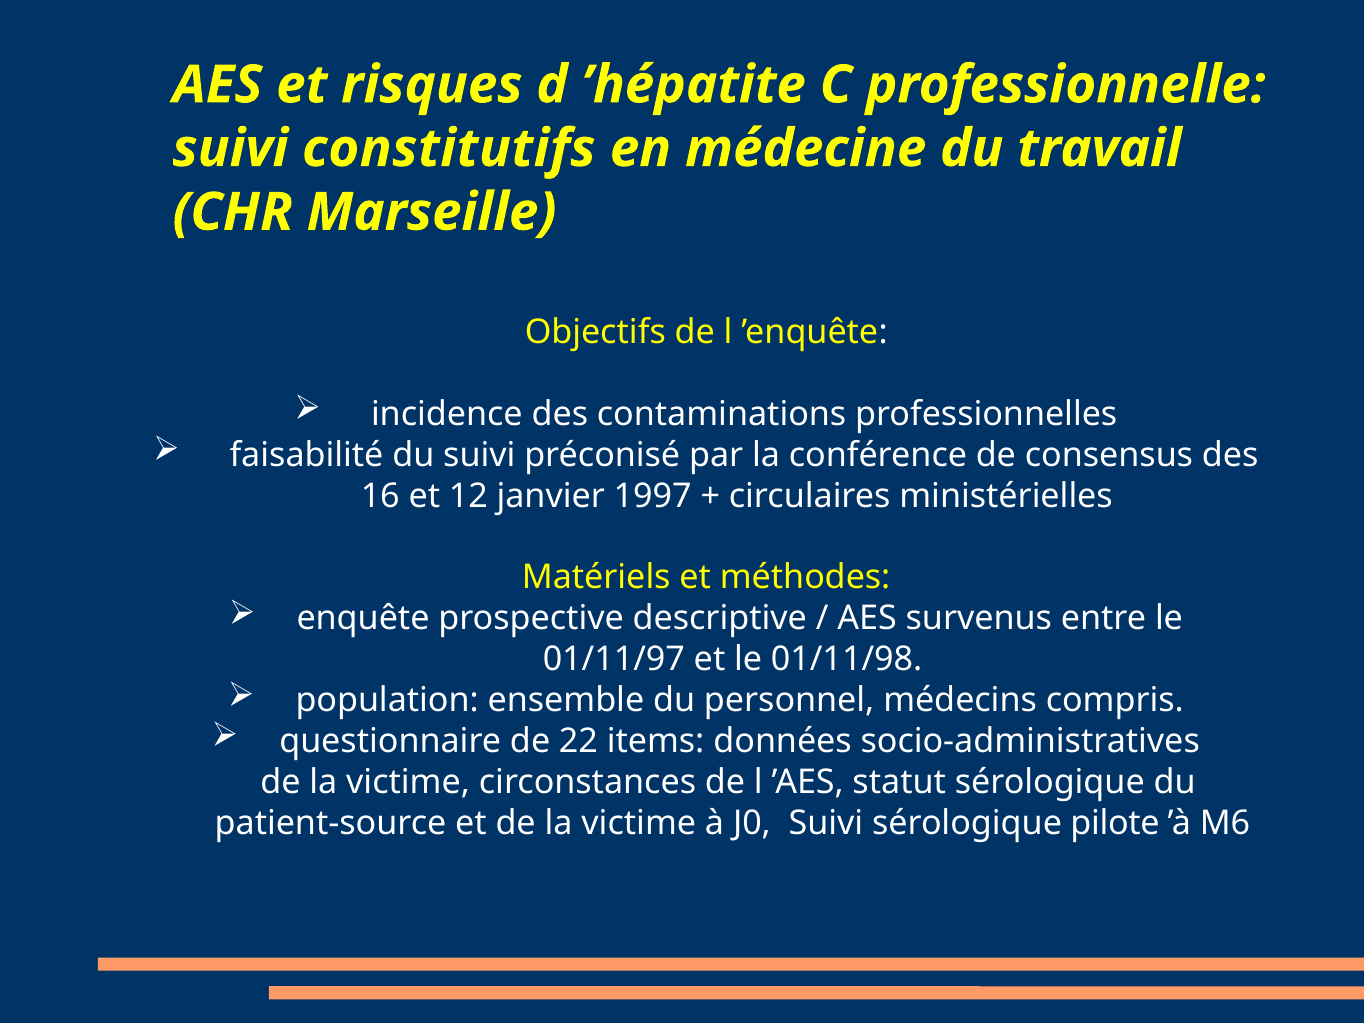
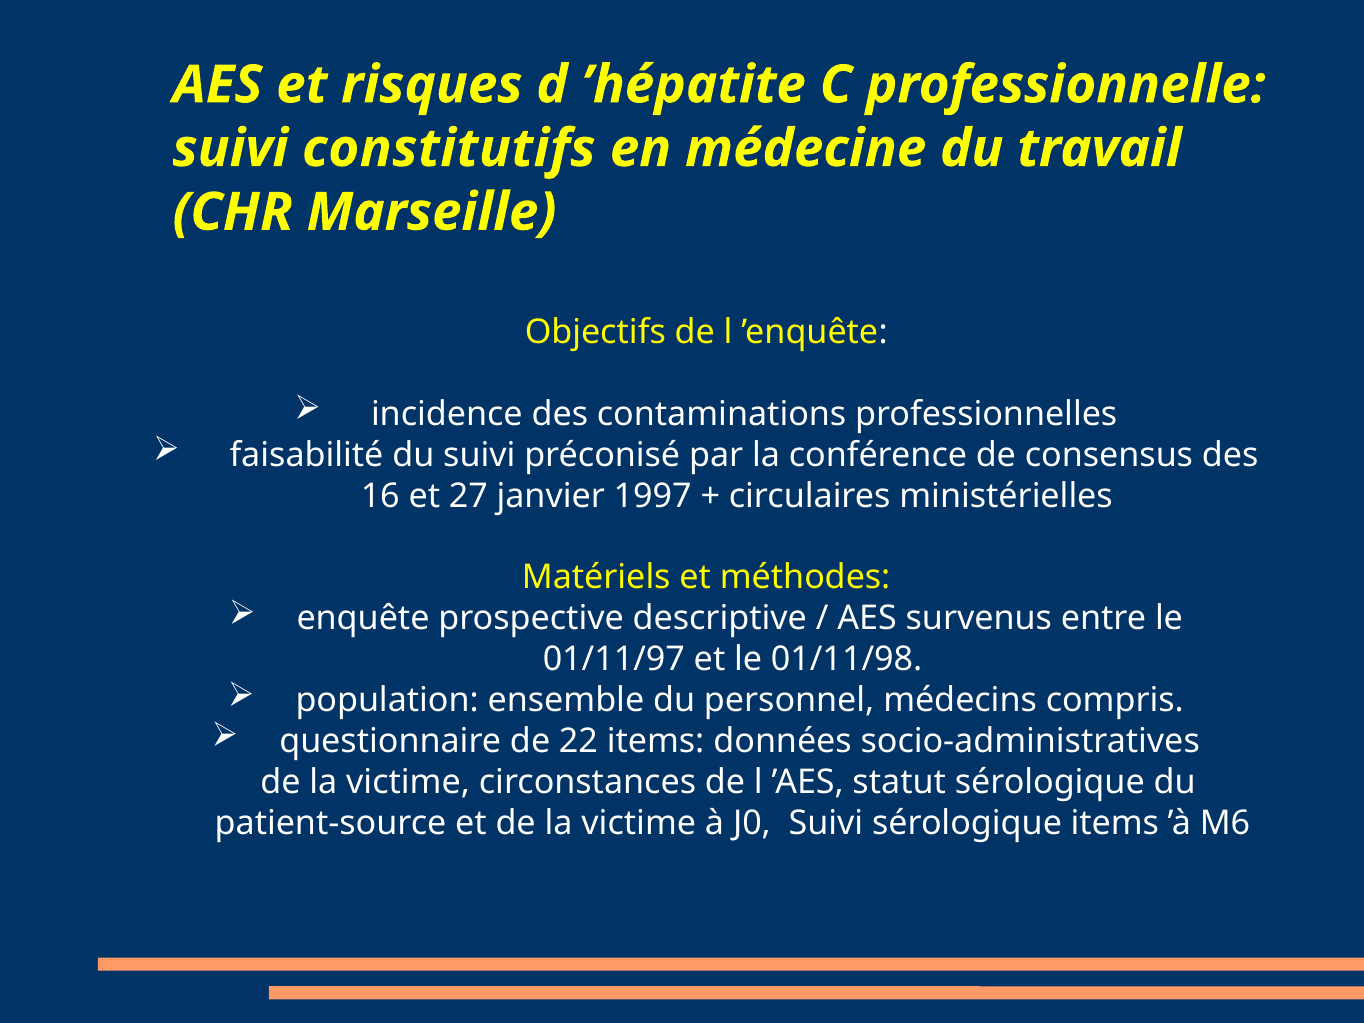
12: 12 -> 27 (468, 496)
sérologique pilote: pilote -> items (1115, 823)
